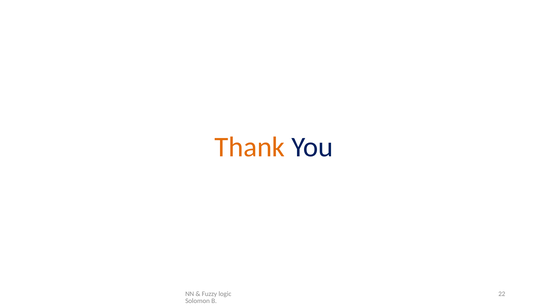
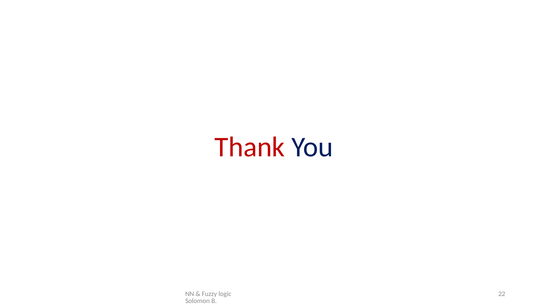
Thank colour: orange -> red (250, 147)
